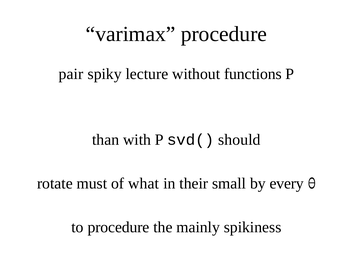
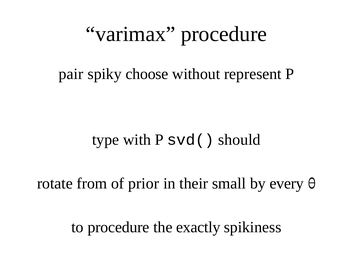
lecture: lecture -> choose (147, 74)
functions: functions -> represent (253, 74)
than: than -> type (106, 140)
must: must -> from (92, 184)
what: what -> prior (144, 184)
mainly: mainly -> exactly (198, 228)
